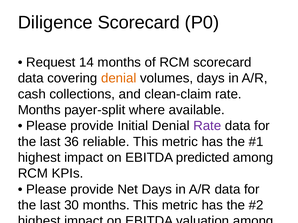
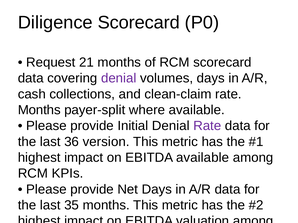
14: 14 -> 21 (87, 62)
denial colour: orange -> purple (119, 78)
reliable: reliable -> version (106, 142)
EBITDA predicted: predicted -> available (203, 158)
30: 30 -> 35 (72, 206)
